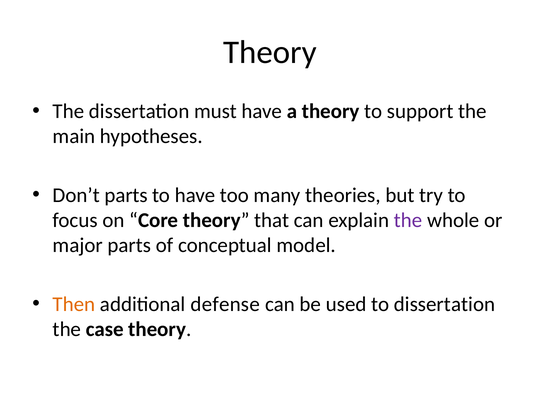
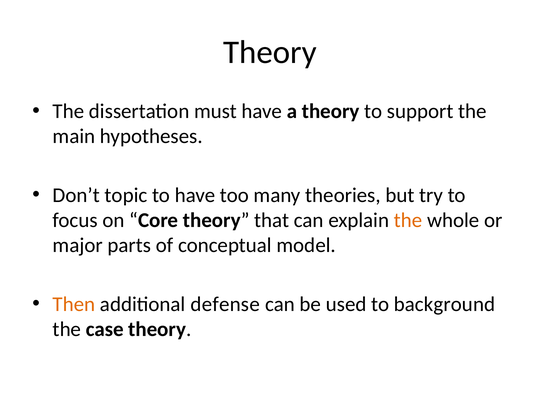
Don’t parts: parts -> topic (126, 195)
the colour: purple -> orange (408, 220)
to dissertation: dissertation -> background (444, 304)
